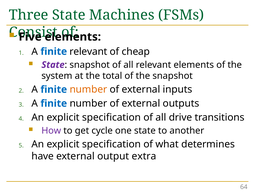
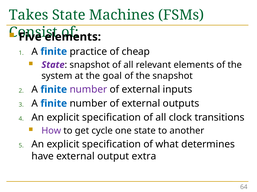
Three: Three -> Takes (29, 15)
finite relevant: relevant -> practice (88, 52)
total: total -> goal (112, 76)
number colour: orange -> purple (88, 90)
drive: drive -> clock (180, 118)
